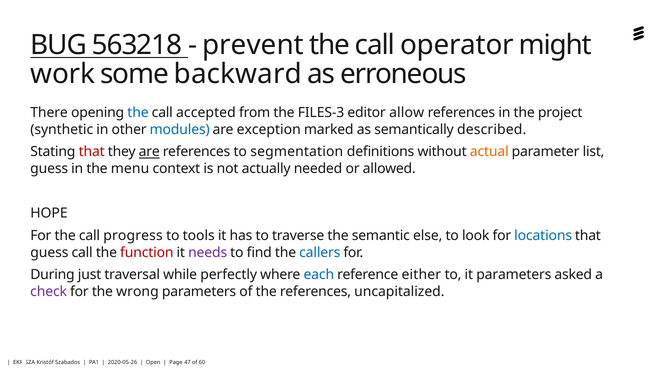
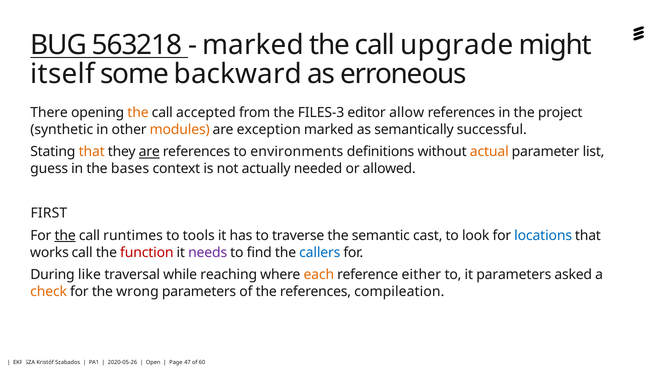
prevent: prevent -> marked (253, 45)
operator: operator -> upgrade (457, 45)
work: work -> itself (63, 74)
the colour: blue -> orange (138, 113)
modules colour: blue -> orange (180, 129)
described: described -> successful (492, 129)
that colour: red -> orange (92, 152)
segmentation: segmentation -> environments (297, 152)
menu: menu -> bases (130, 169)
HOPE: HOPE -> FIRST (49, 213)
the underline: none -> present (65, 236)
progress: progress -> runtimes (133, 236)
else: else -> cast (428, 236)
guess: guess -> works (49, 252)
just: just -> like (89, 275)
perfectly: perfectly -> reaching (229, 275)
each colour: blue -> orange (319, 275)
check colour: purple -> orange (49, 291)
uncapitalized: uncapitalized -> compileation (399, 291)
